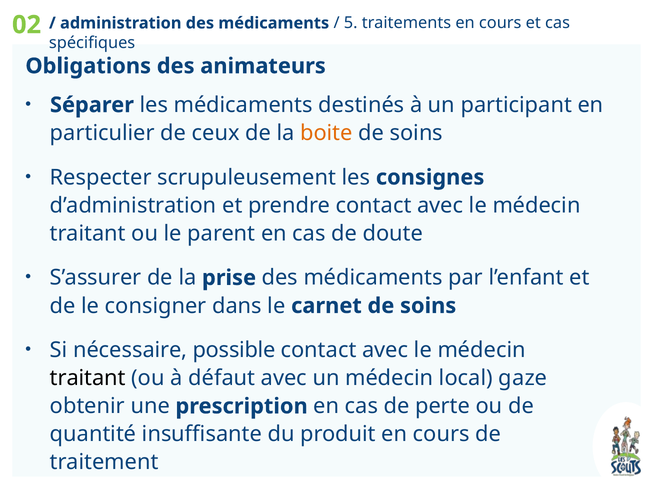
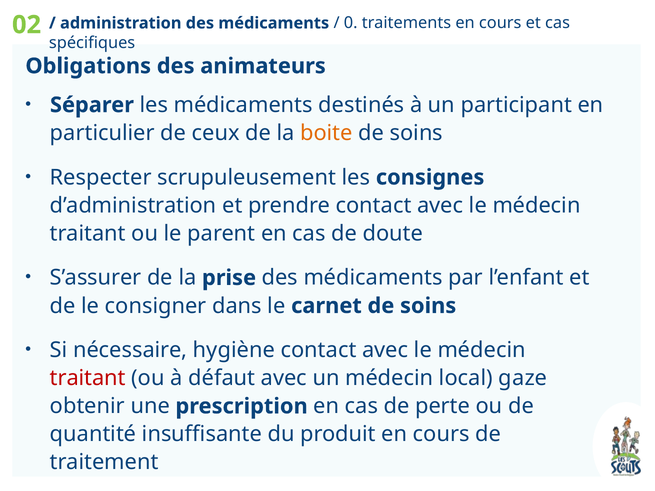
5: 5 -> 0 (351, 23)
possible: possible -> hygiène (234, 350)
traitant colour: black -> red (88, 378)
